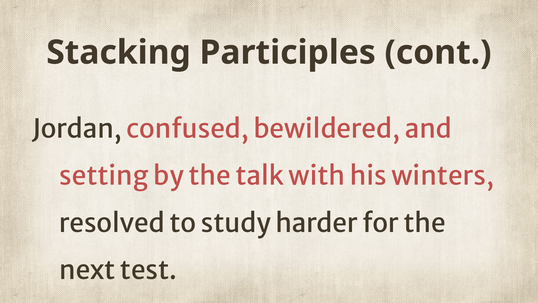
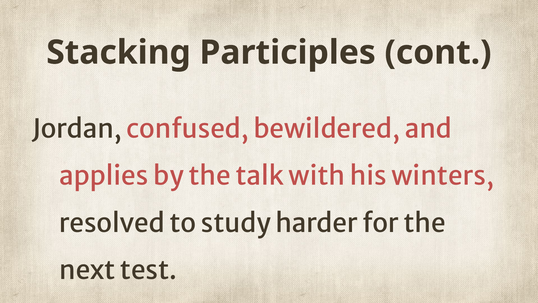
setting: setting -> applies (104, 176)
